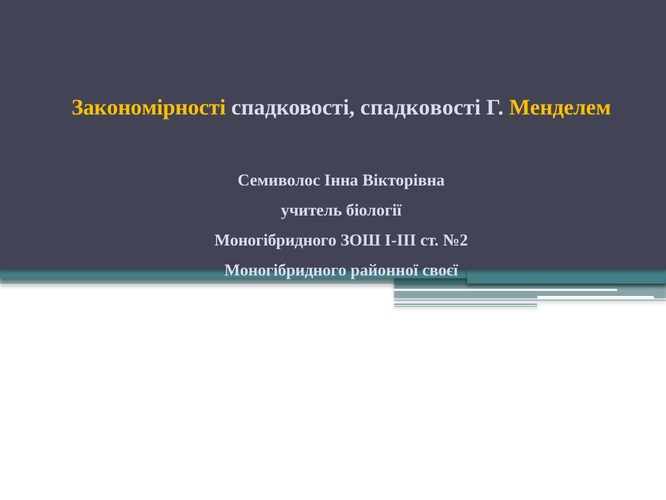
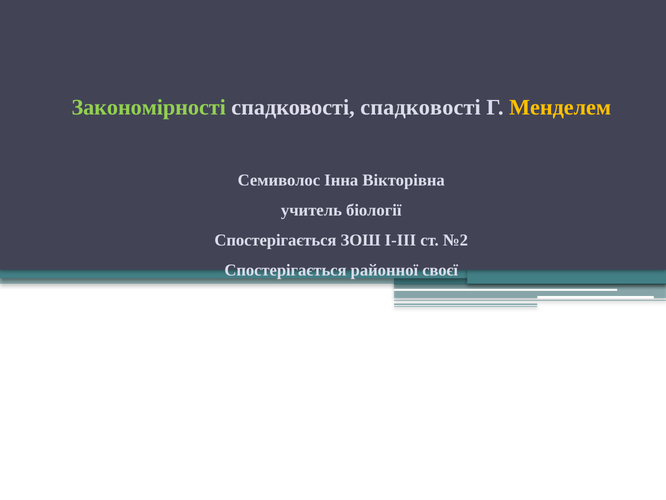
Закономірності colour: yellow -> light green (149, 107)
Моногібридного: Моногібридного -> Спостерігається (275, 240)
Моногібридного: Моногібридного -> Спостерігається (286, 270)
